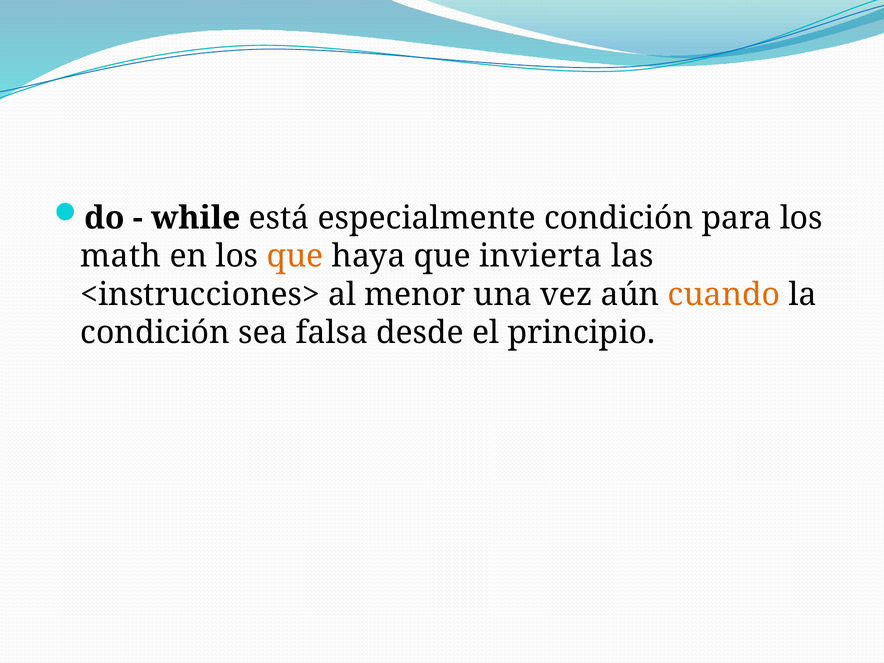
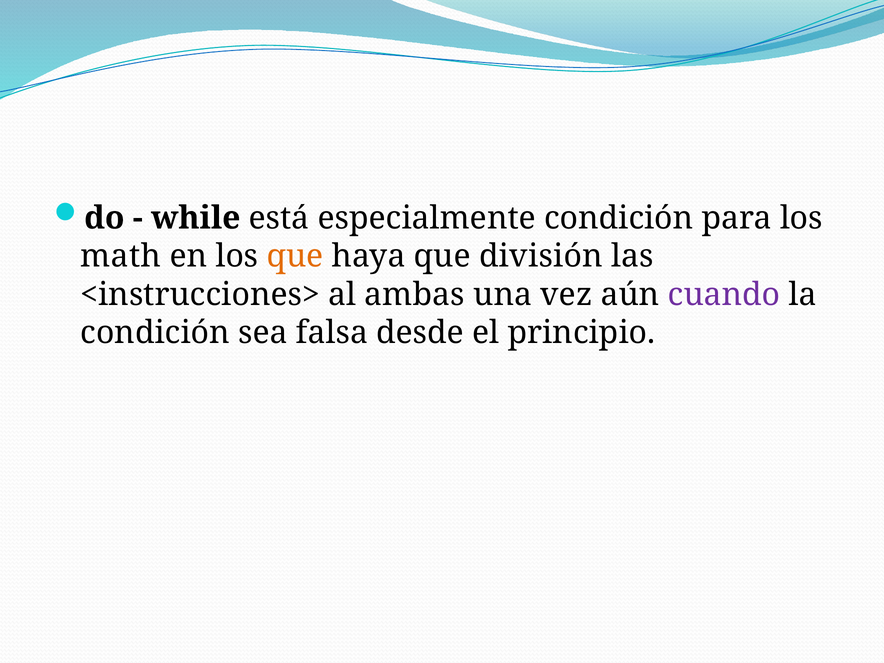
invierta: invierta -> división (541, 256)
menor: menor -> ambas (415, 295)
cuando colour: orange -> purple (724, 295)
